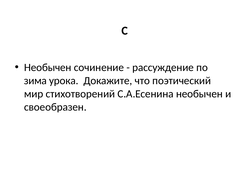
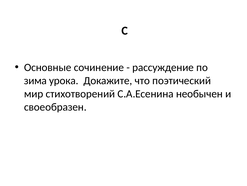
Необычен: Необычен -> Основные (48, 67)
